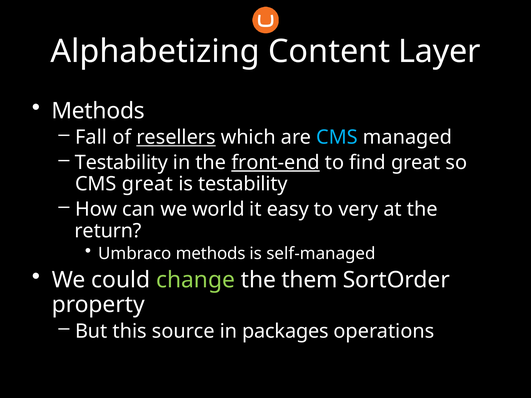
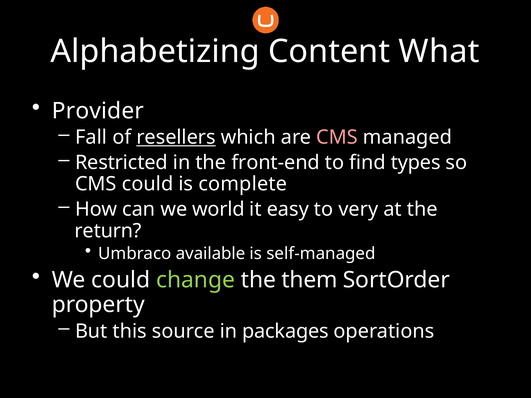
Layer: Layer -> What (439, 51)
Methods: Methods -> Provider (98, 111)
CMS colour: light blue -> pink (337, 137)
Testability: Testability -> Restricted (121, 163)
front-end underline: present -> none (276, 163)
find great: great -> types (416, 163)
CMS great: great -> could (148, 184)
is testability: testability -> complete (243, 184)
Umbraco methods: methods -> available (211, 254)
